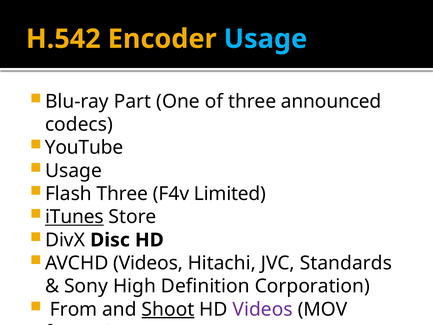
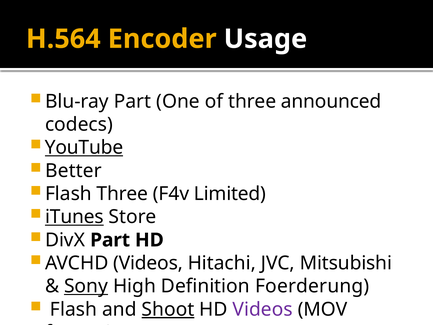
H.542: H.542 -> H.564 (63, 39)
Usage colour: light blue -> white (265, 39)
YouTube underline: none -> present (84, 147)
Usage: Usage -> Better (73, 171)
DivX Disc: Disc -> Part (110, 240)
Standards: Standards -> Mitsubishi (346, 263)
Sony underline: none -> present (86, 286)
Corporation: Corporation -> Foerderung (312, 286)
From: From -> Flash (74, 309)
